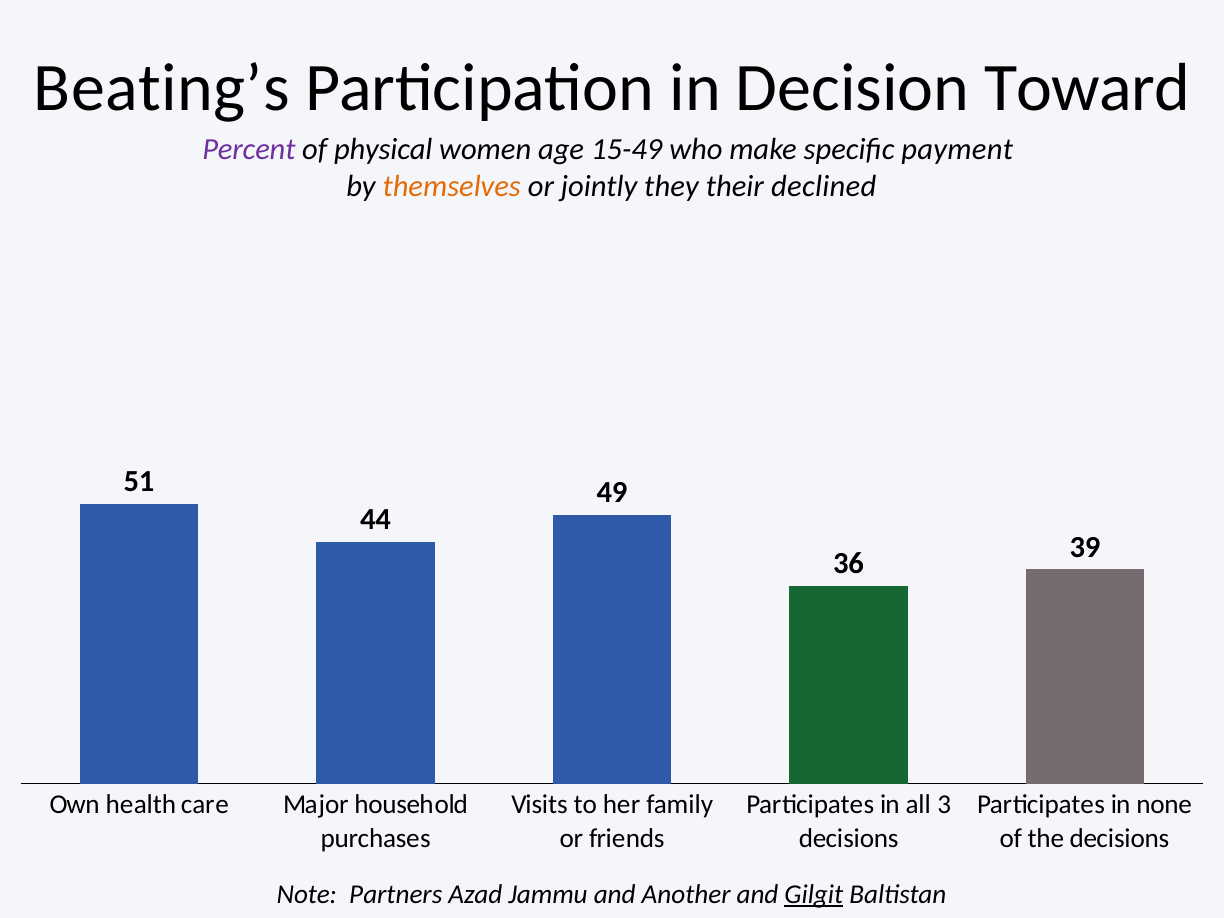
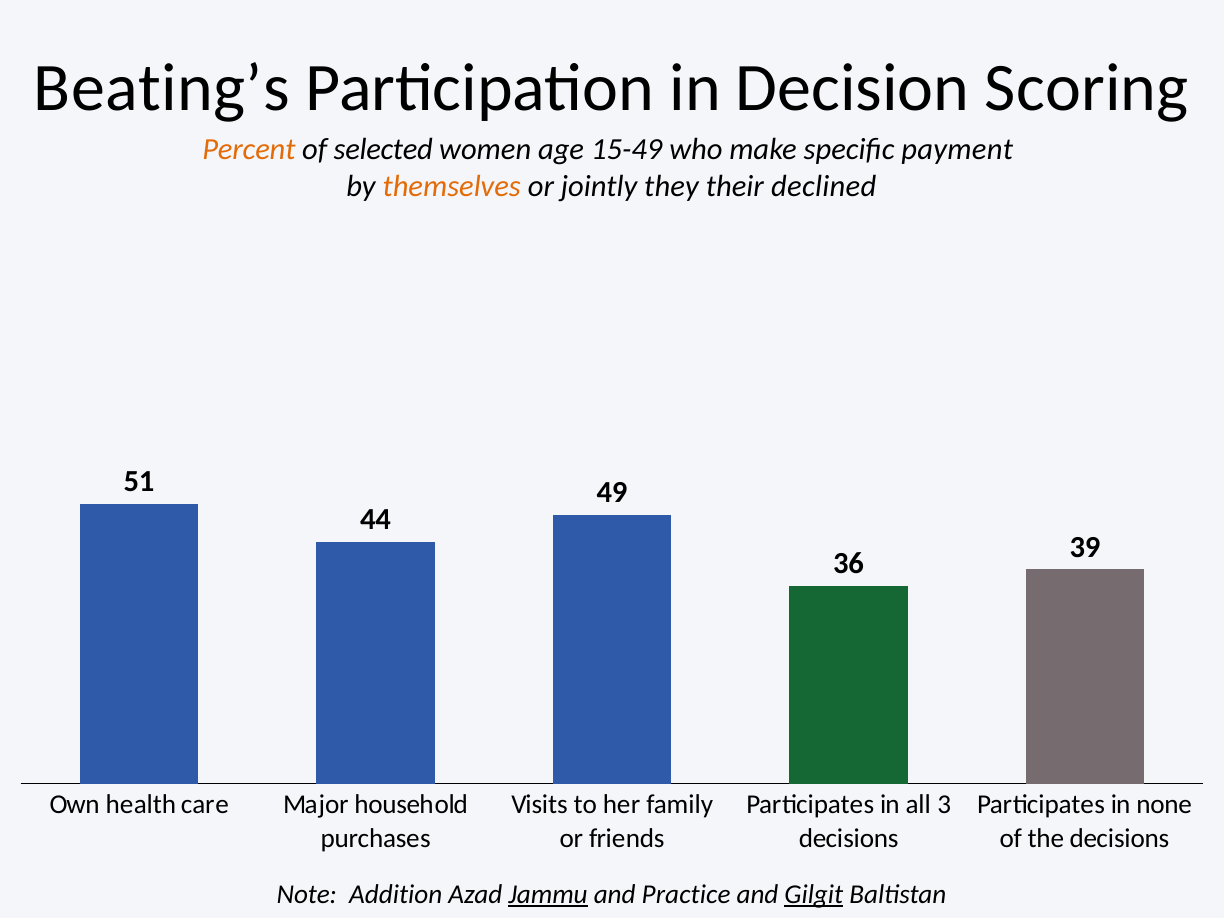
Toward: Toward -> Scoring (1087, 88)
Percent colour: purple -> orange (249, 150)
physical: physical -> selected (383, 150)
Partners: Partners -> Addition (396, 894)
Jammu underline: none -> present (548, 894)
Another: Another -> Practice (686, 894)
